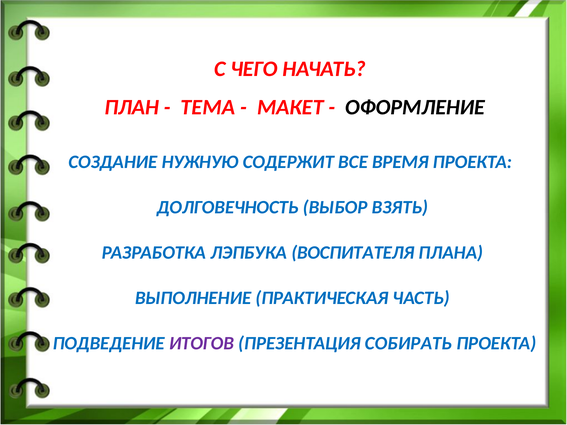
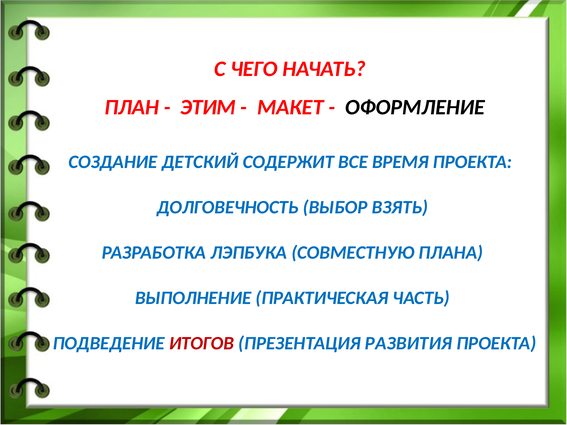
ТЕМА: ТЕМА -> ЭТИМ (208, 107)
НУЖНУЮ: НУЖНУЮ -> ДЕТСКИЙ (200, 162)
ВОСПИТАТЕЛЯ: ВОСПИТАТЕЛЯ -> СОВМЕСТНУЮ (353, 253)
ИТОГОВ colour: purple -> red (202, 344)
СОБИРАТЬ: СОБИРАТЬ -> РАЗВИТИЯ (409, 344)
